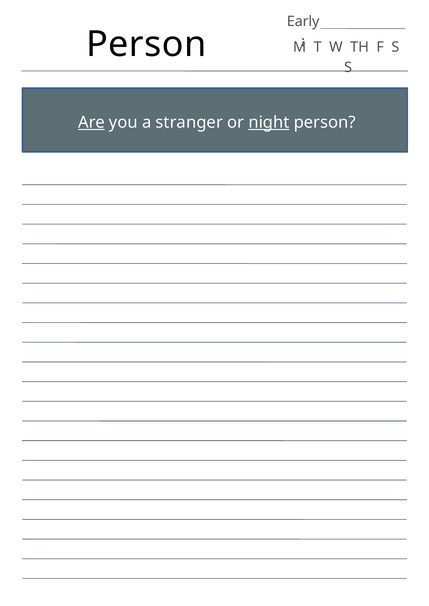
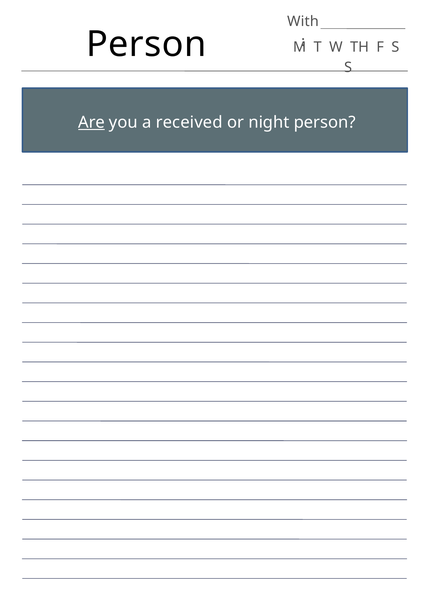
Early: Early -> With (303, 21)
stranger: stranger -> received (189, 123)
night underline: present -> none (269, 123)
